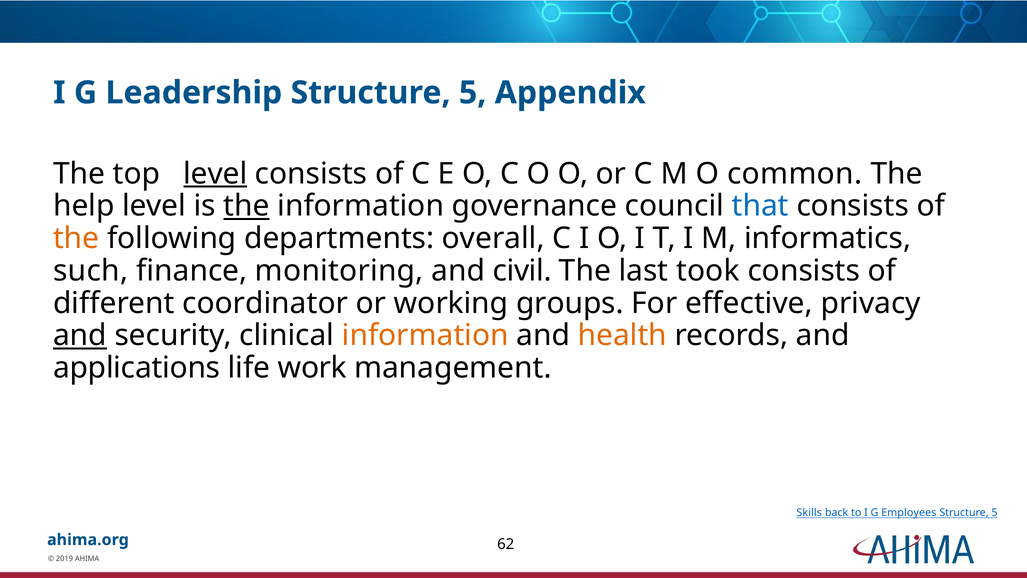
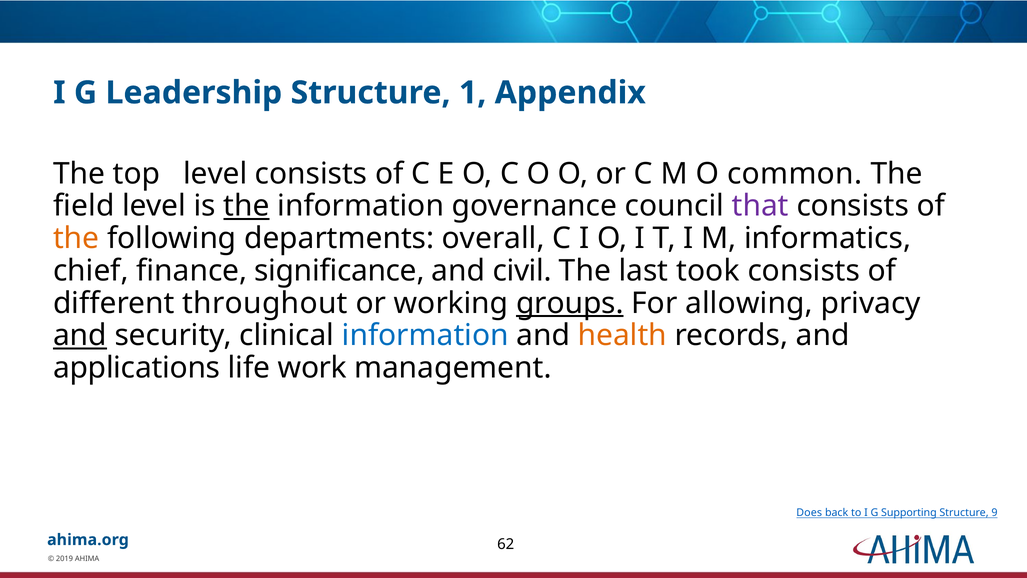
Leadership Structure 5: 5 -> 1 (473, 93)
level underline: present -> none (215, 174)
help: help -> field (84, 206)
that colour: blue -> purple (760, 206)
such: such -> chief (91, 271)
monitoring: monitoring -> significance (339, 271)
coordinator: coordinator -> throughout (265, 303)
groups underline: none -> present (570, 303)
effective: effective -> allowing (749, 303)
information colour: orange -> blue (425, 335)
Skills: Skills -> Does (809, 513)
Employees: Employees -> Supporting (909, 513)
5: 5 -> 9 (994, 513)
